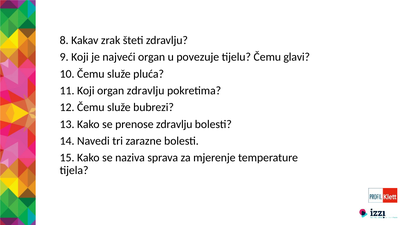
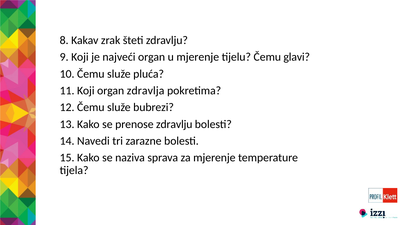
u povezuje: povezuje -> mjerenje (198, 57)
organ zdravlju: zdravlju -> zdravlja (146, 91)
